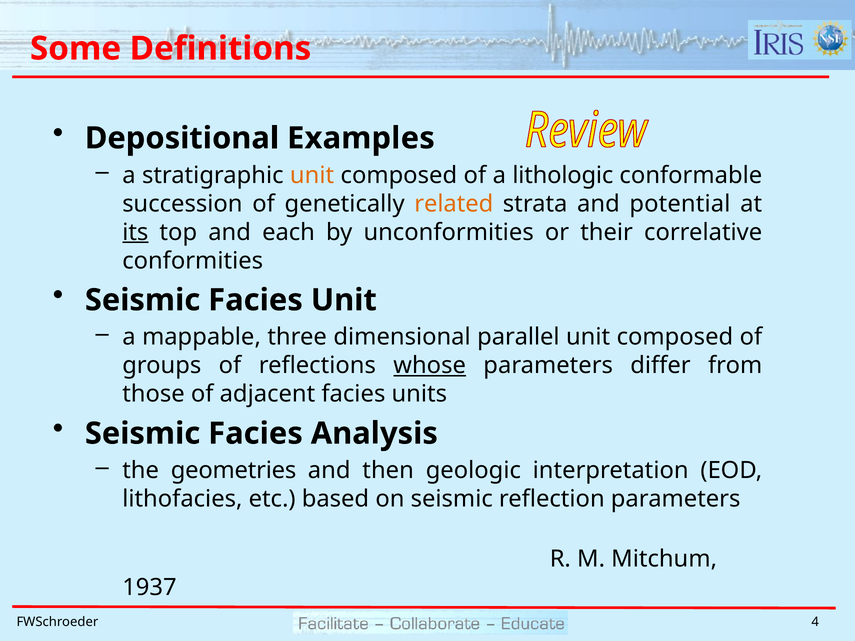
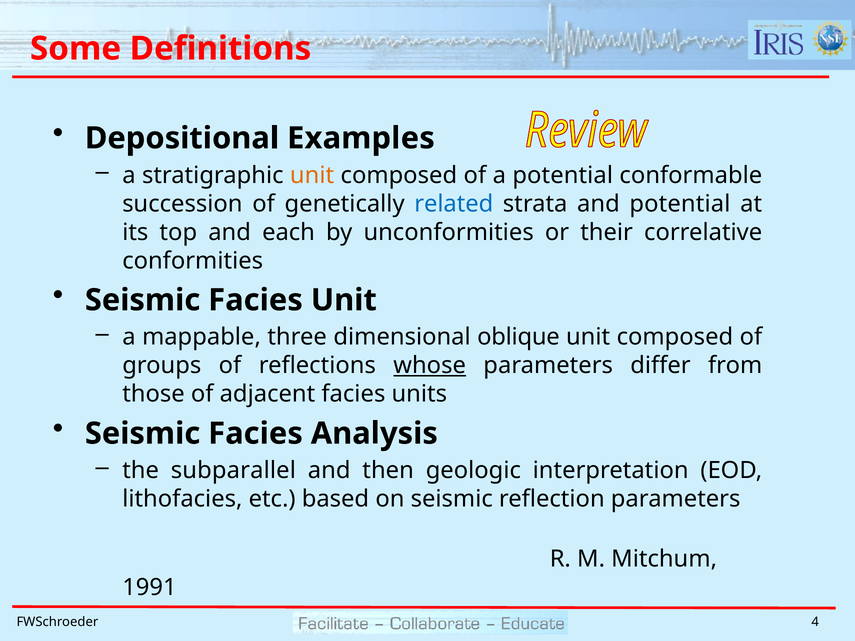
a lithologic: lithologic -> potential (563, 175)
related colour: orange -> blue (454, 204)
its underline: present -> none (135, 232)
parallel: parallel -> oblique (518, 337)
geometries: geometries -> subparallel (233, 471)
1937: 1937 -> 1991 (149, 587)
